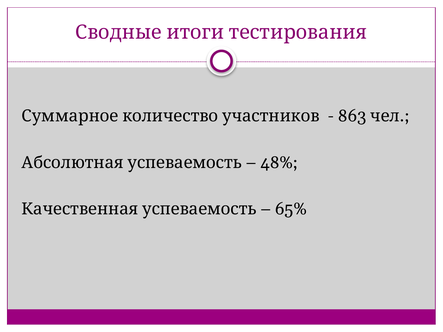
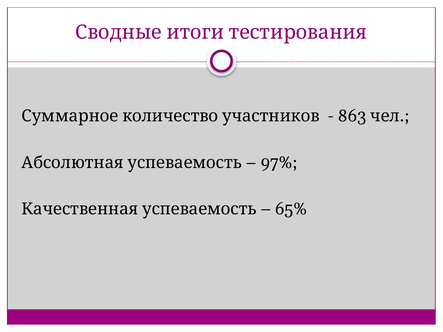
48%: 48% -> 97% (279, 163)
